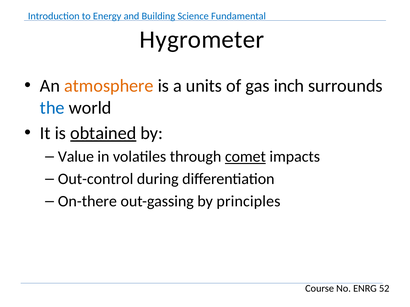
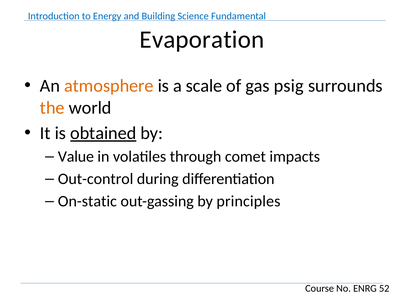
Hygrometer: Hygrometer -> Evaporation (202, 40)
units: units -> scale (204, 86)
inch: inch -> psig (289, 86)
the colour: blue -> orange (52, 108)
comet underline: present -> none (245, 157)
On-there: On-there -> On-static (87, 202)
